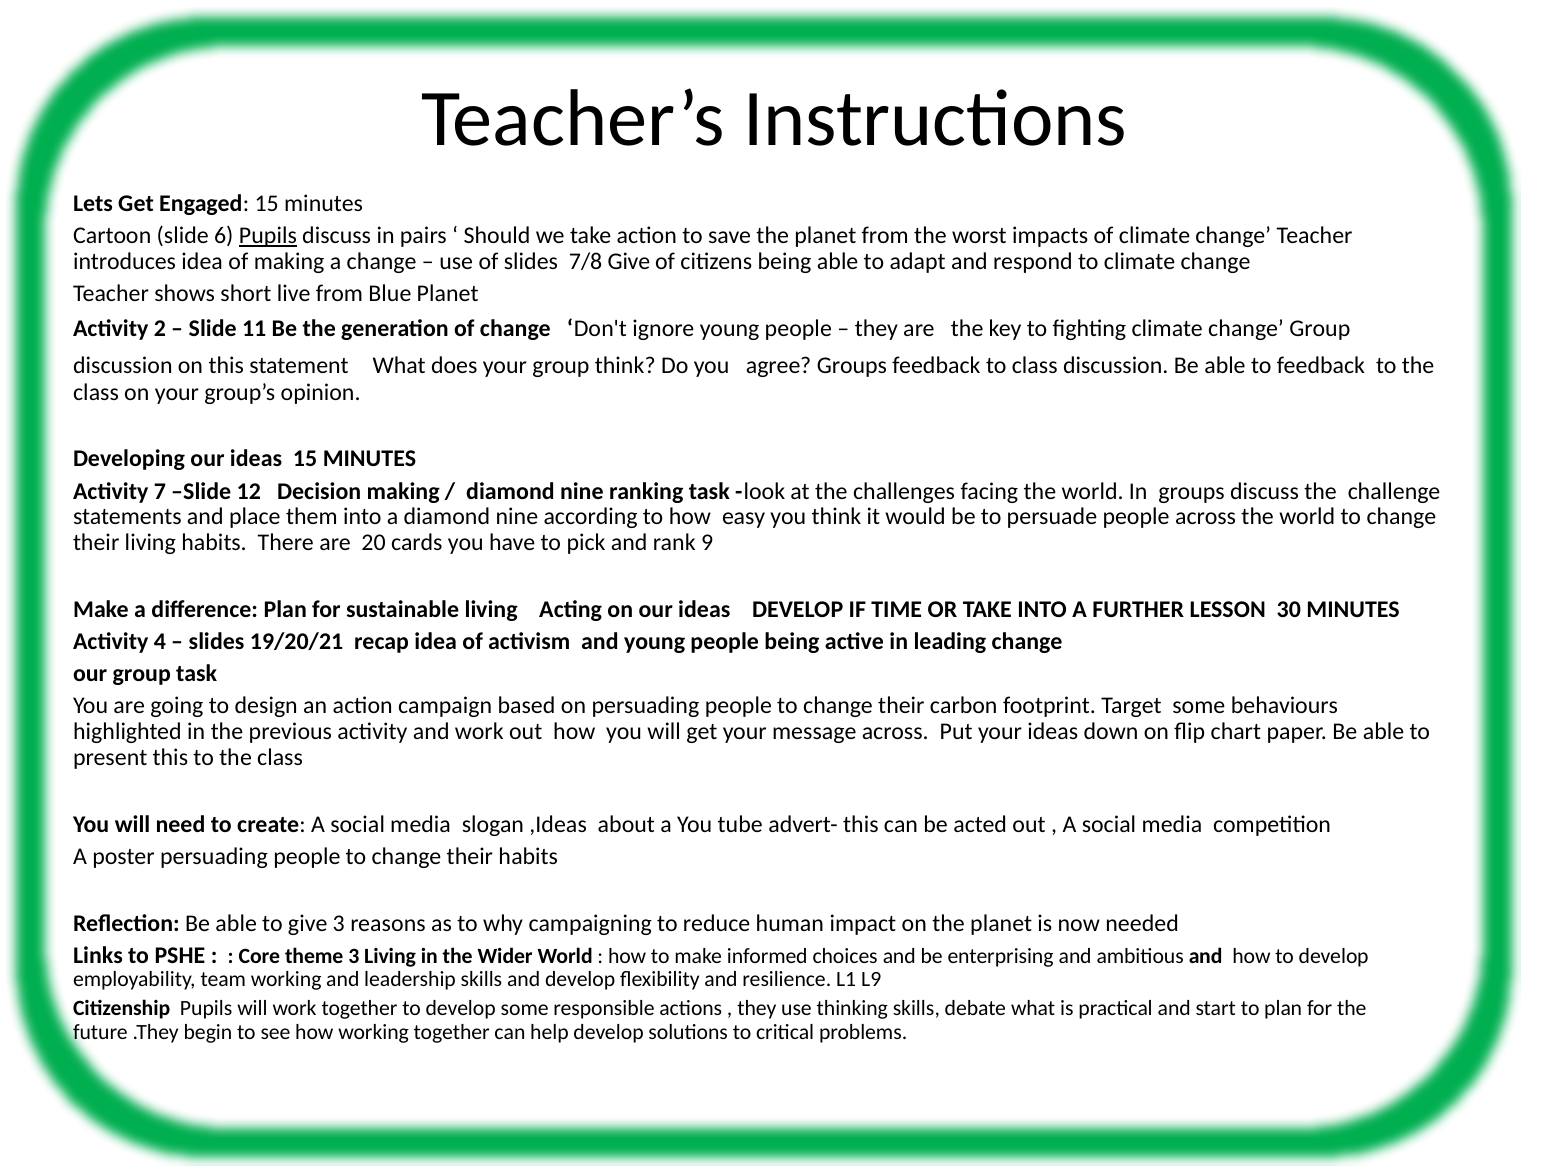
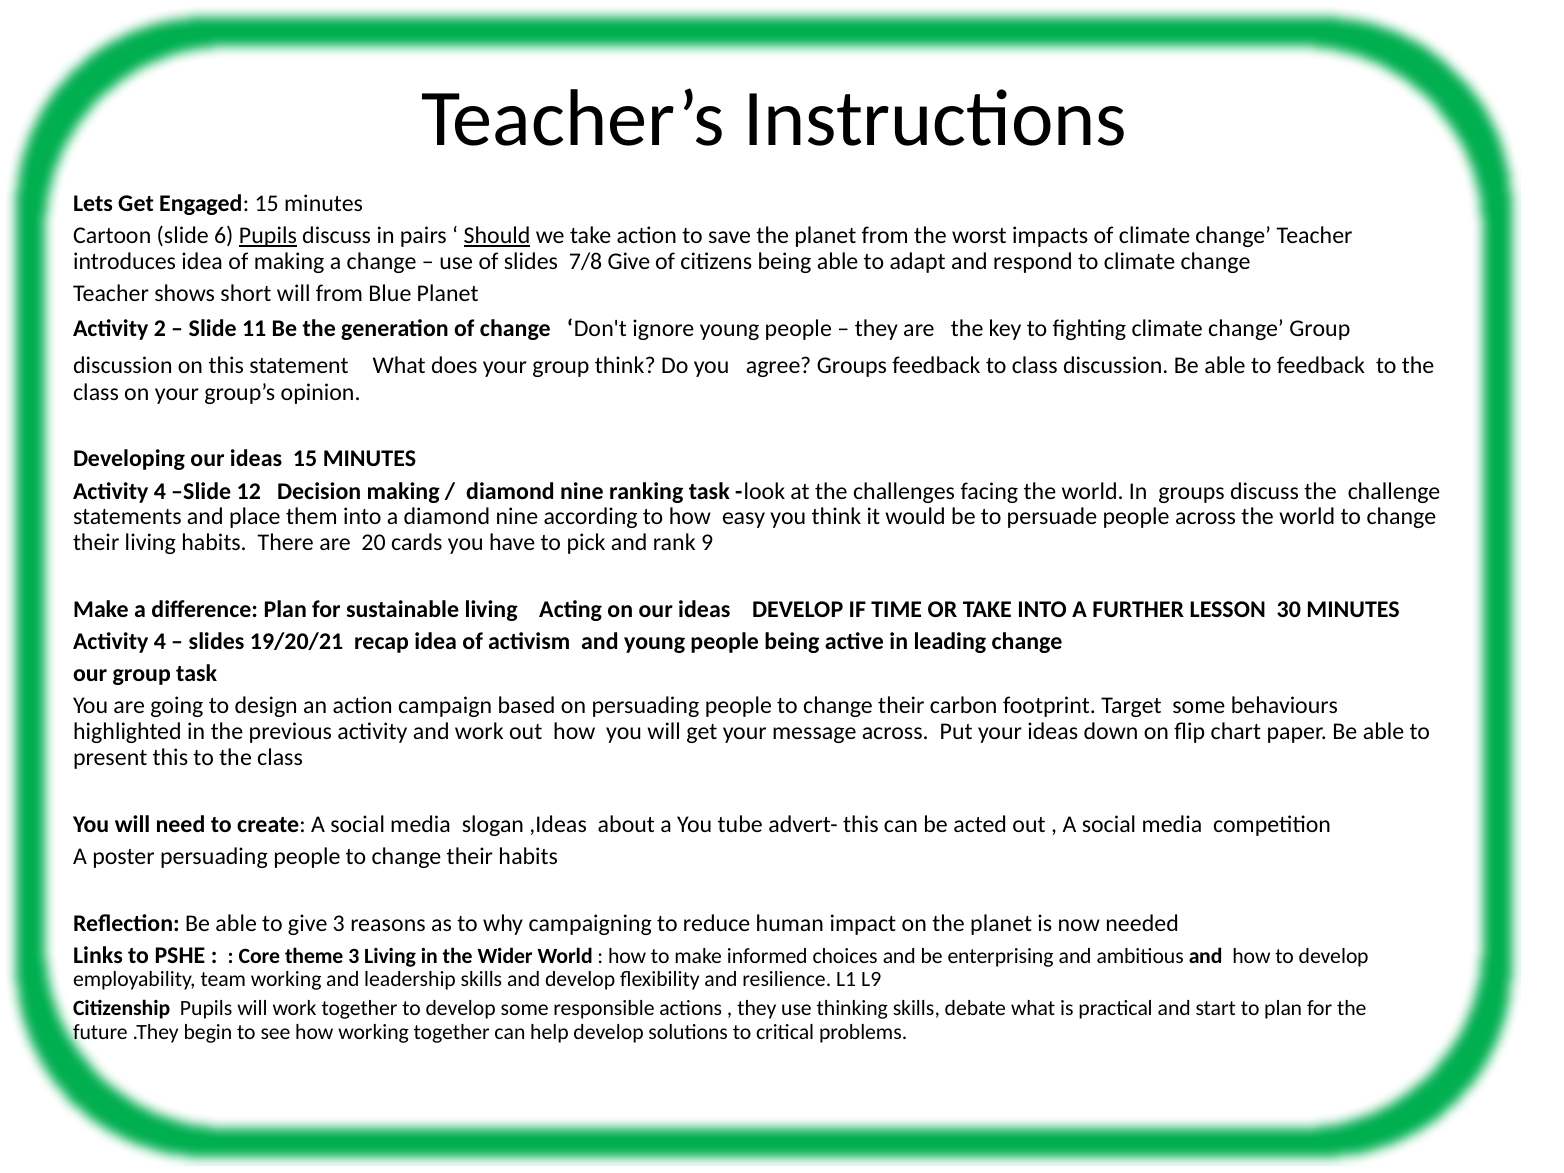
Should underline: none -> present (497, 236)
short live: live -> will (294, 294)
7: 7 -> 4 (160, 491)
